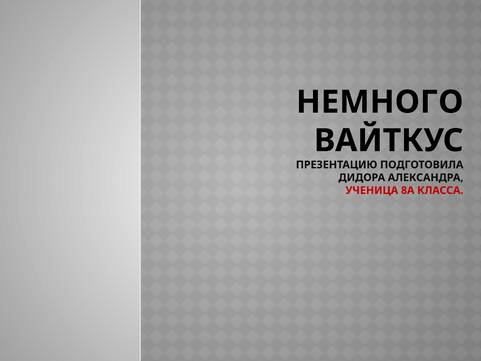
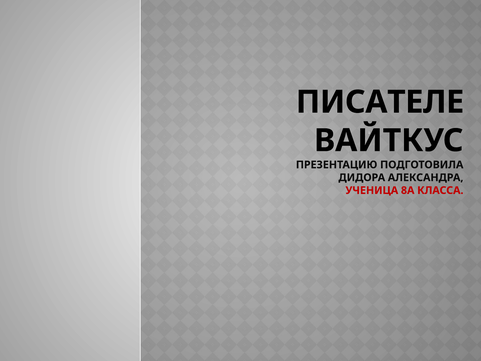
НЕМНОГО: НЕМНОГО -> ПИСАТЕЛЕ (380, 102)
